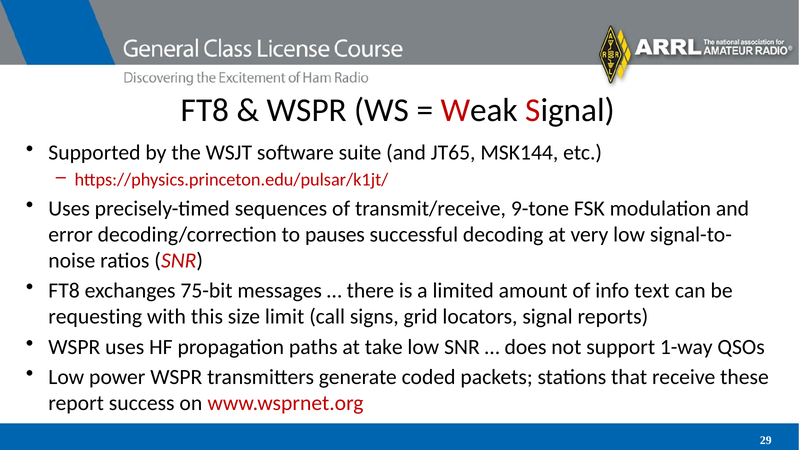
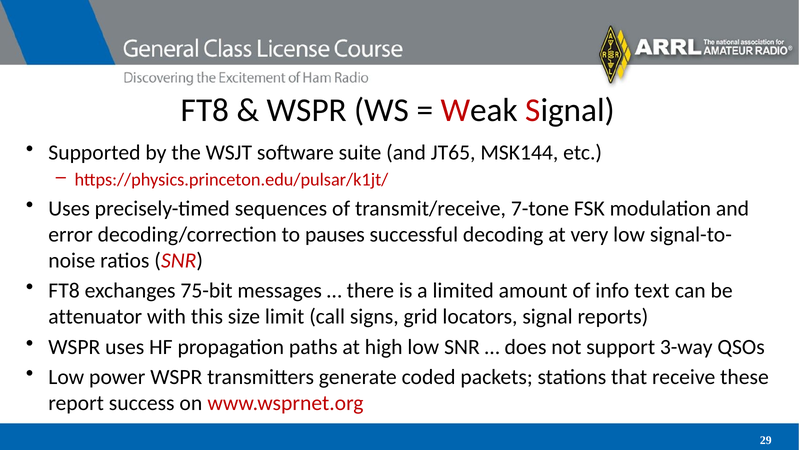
9-tone: 9-tone -> 7-tone (540, 208)
requesting: requesting -> attenuator (95, 316)
take: take -> high (384, 347)
1-way: 1-way -> 3-way (686, 347)
